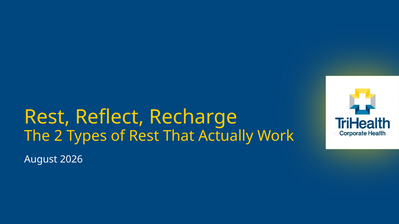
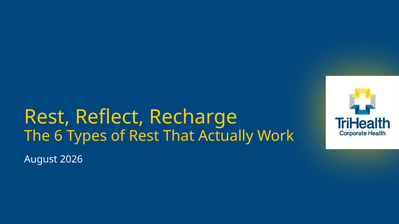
2: 2 -> 6 (58, 136)
